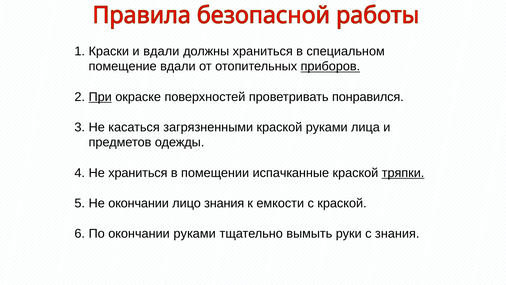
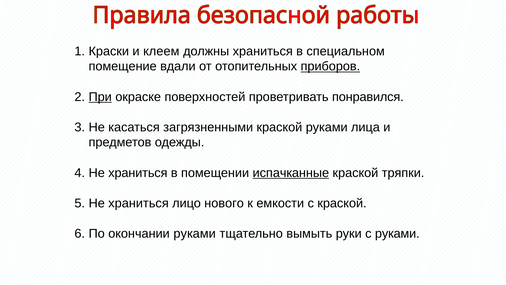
и вдали: вдали -> клеем (161, 51)
испачканные underline: none -> present (291, 173)
тряпки underline: present -> none (403, 173)
окончании: окончании -> храниться (139, 203)
лицо знания: знания -> нового (224, 203)
с знания: знания -> руками (397, 233)
